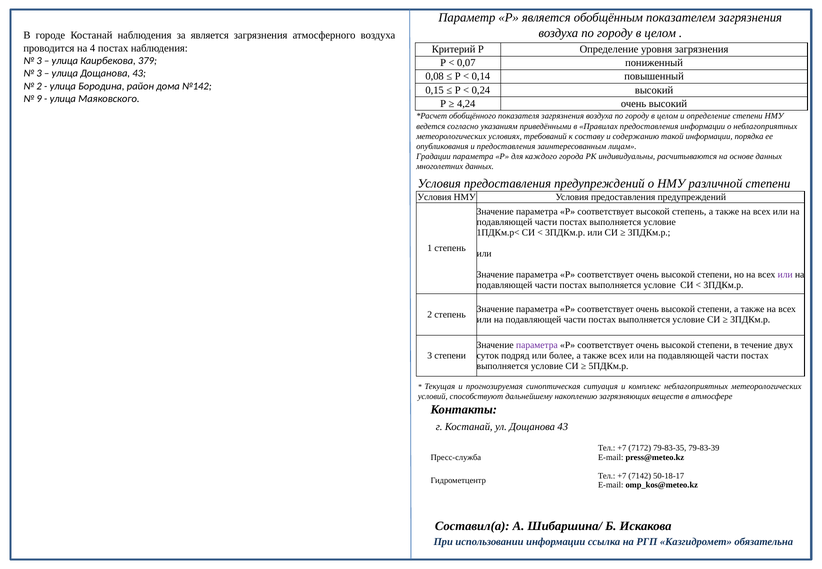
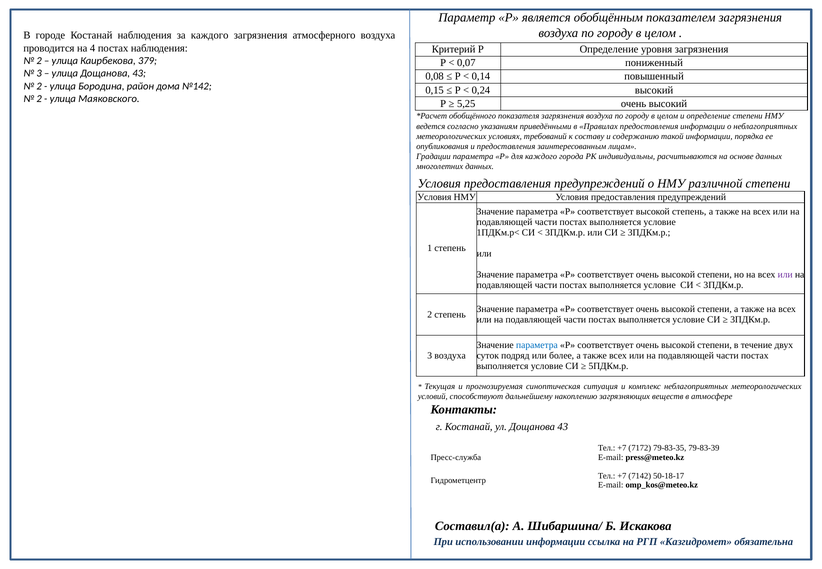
за является: является -> каждого (210, 36)
3: 3 -> 2 (39, 61)
9: 9 -> 2 (39, 99)
4,24: 4,24 -> 5,25 (466, 104)
параметра colour: purple -> blue (537, 345)
3 степени: степени -> воздуха (450, 356)
